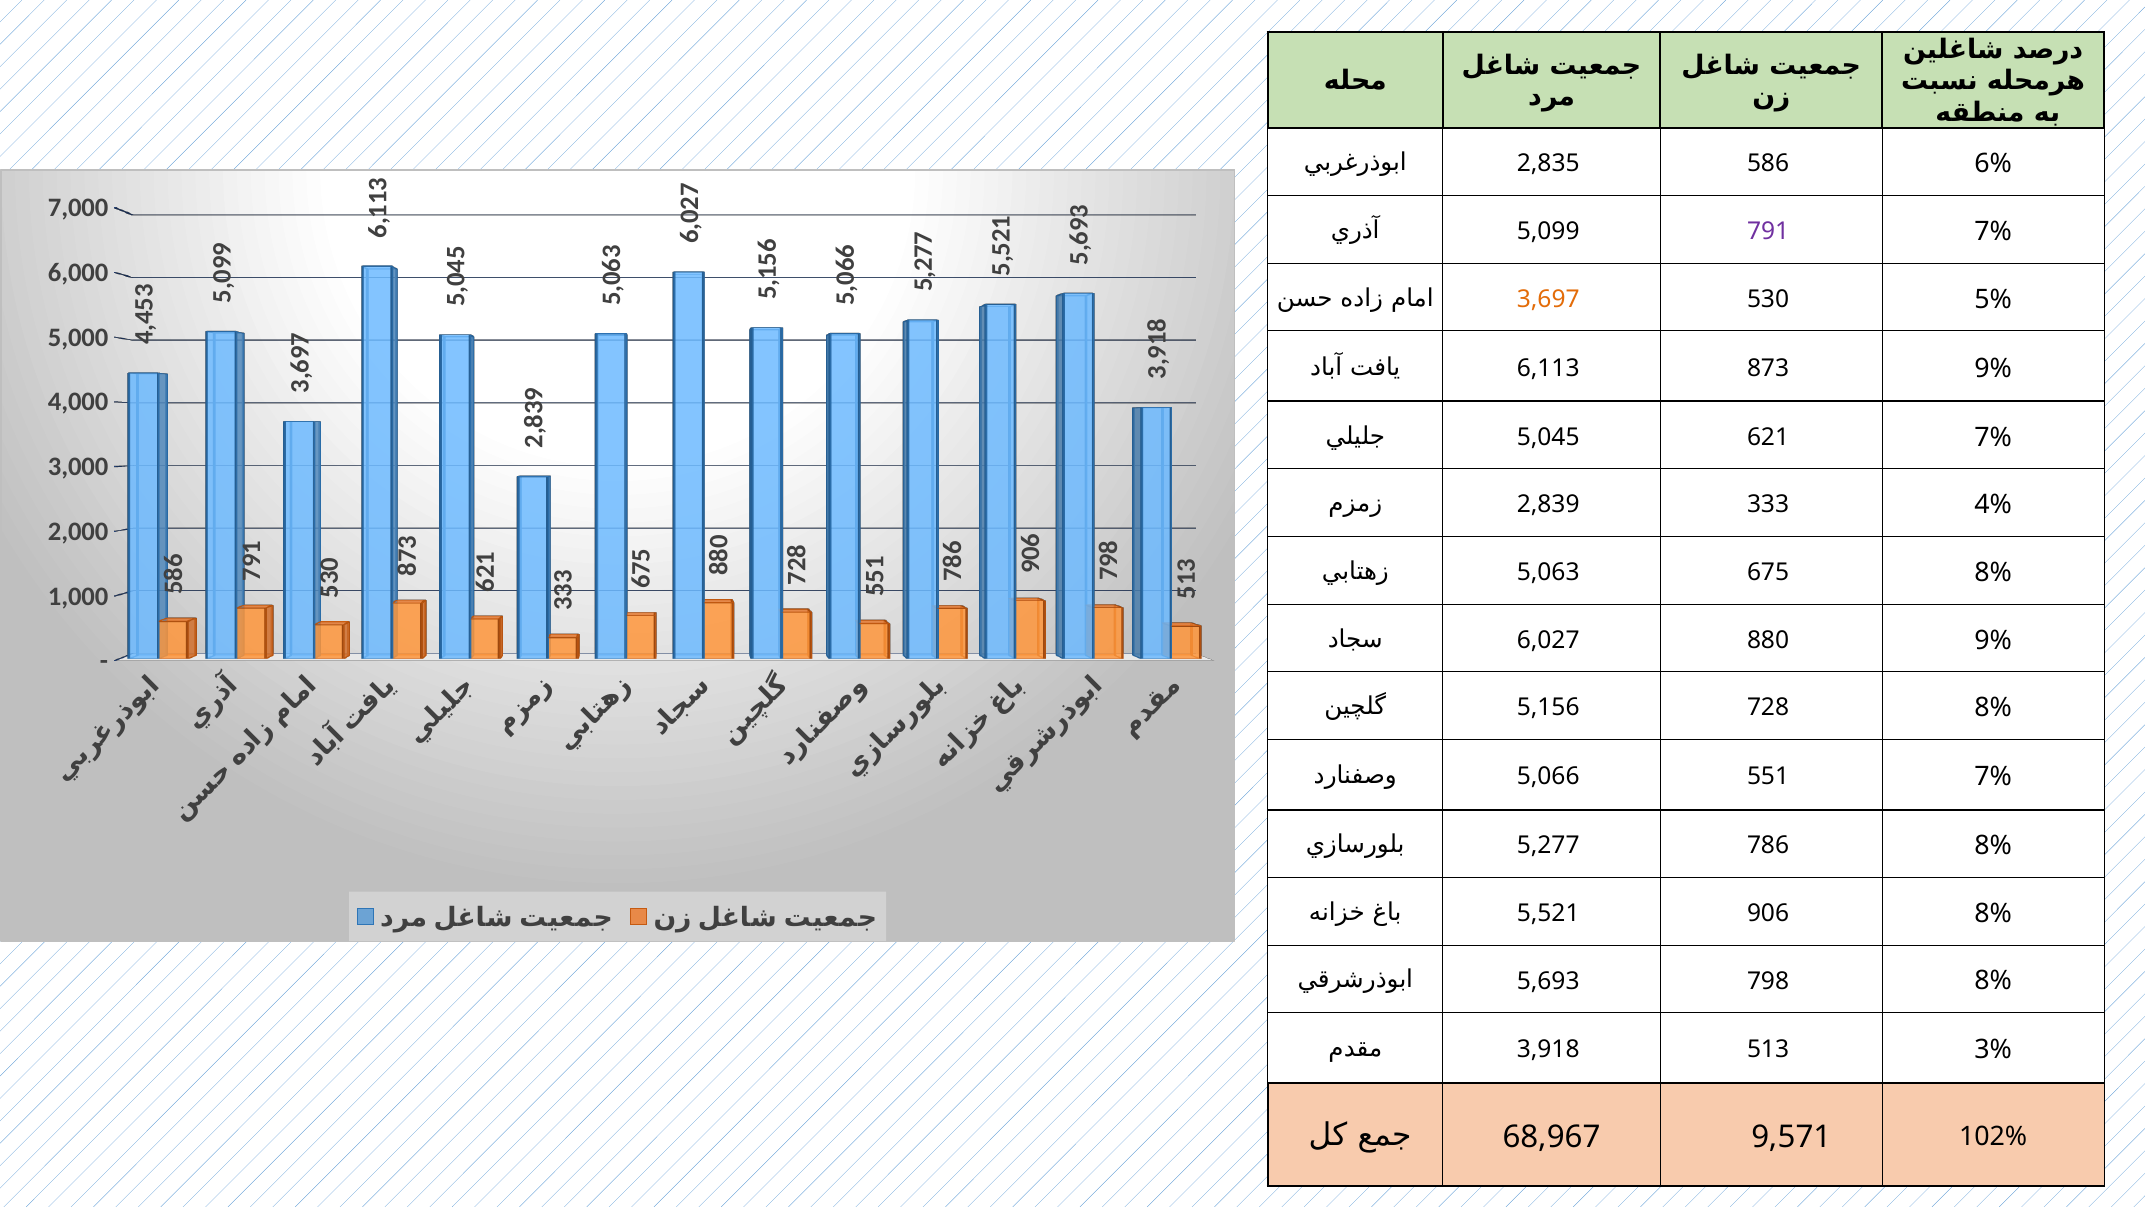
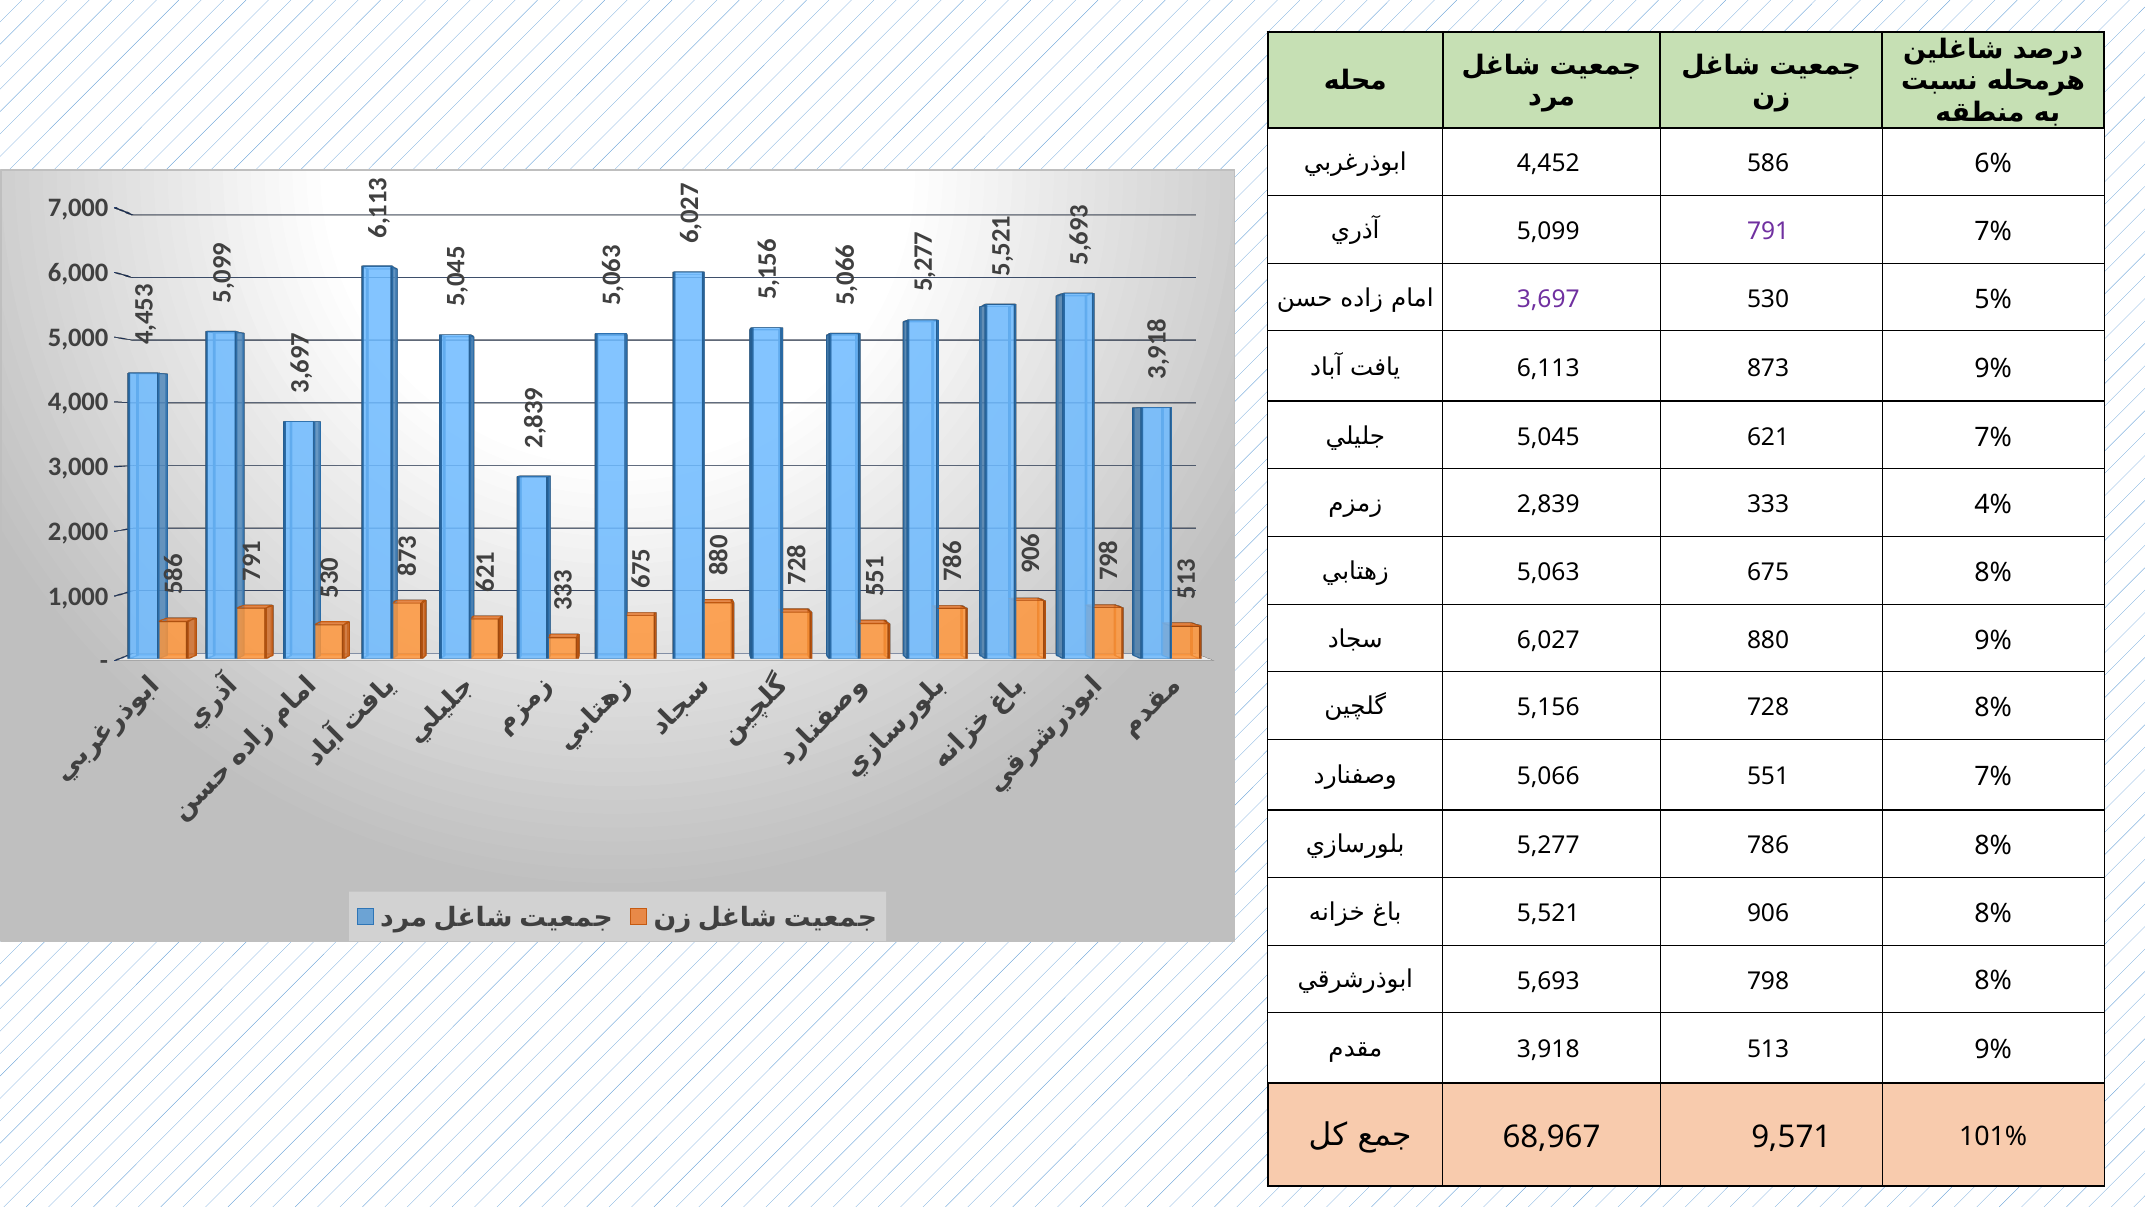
2,835: 2,835 -> 4,452 (1548, 164)
3,697 colour: orange -> purple (1548, 299)
513 3%: 3% -> 9% (1993, 1050)
102%: 102% -> 101% (1993, 1136)
